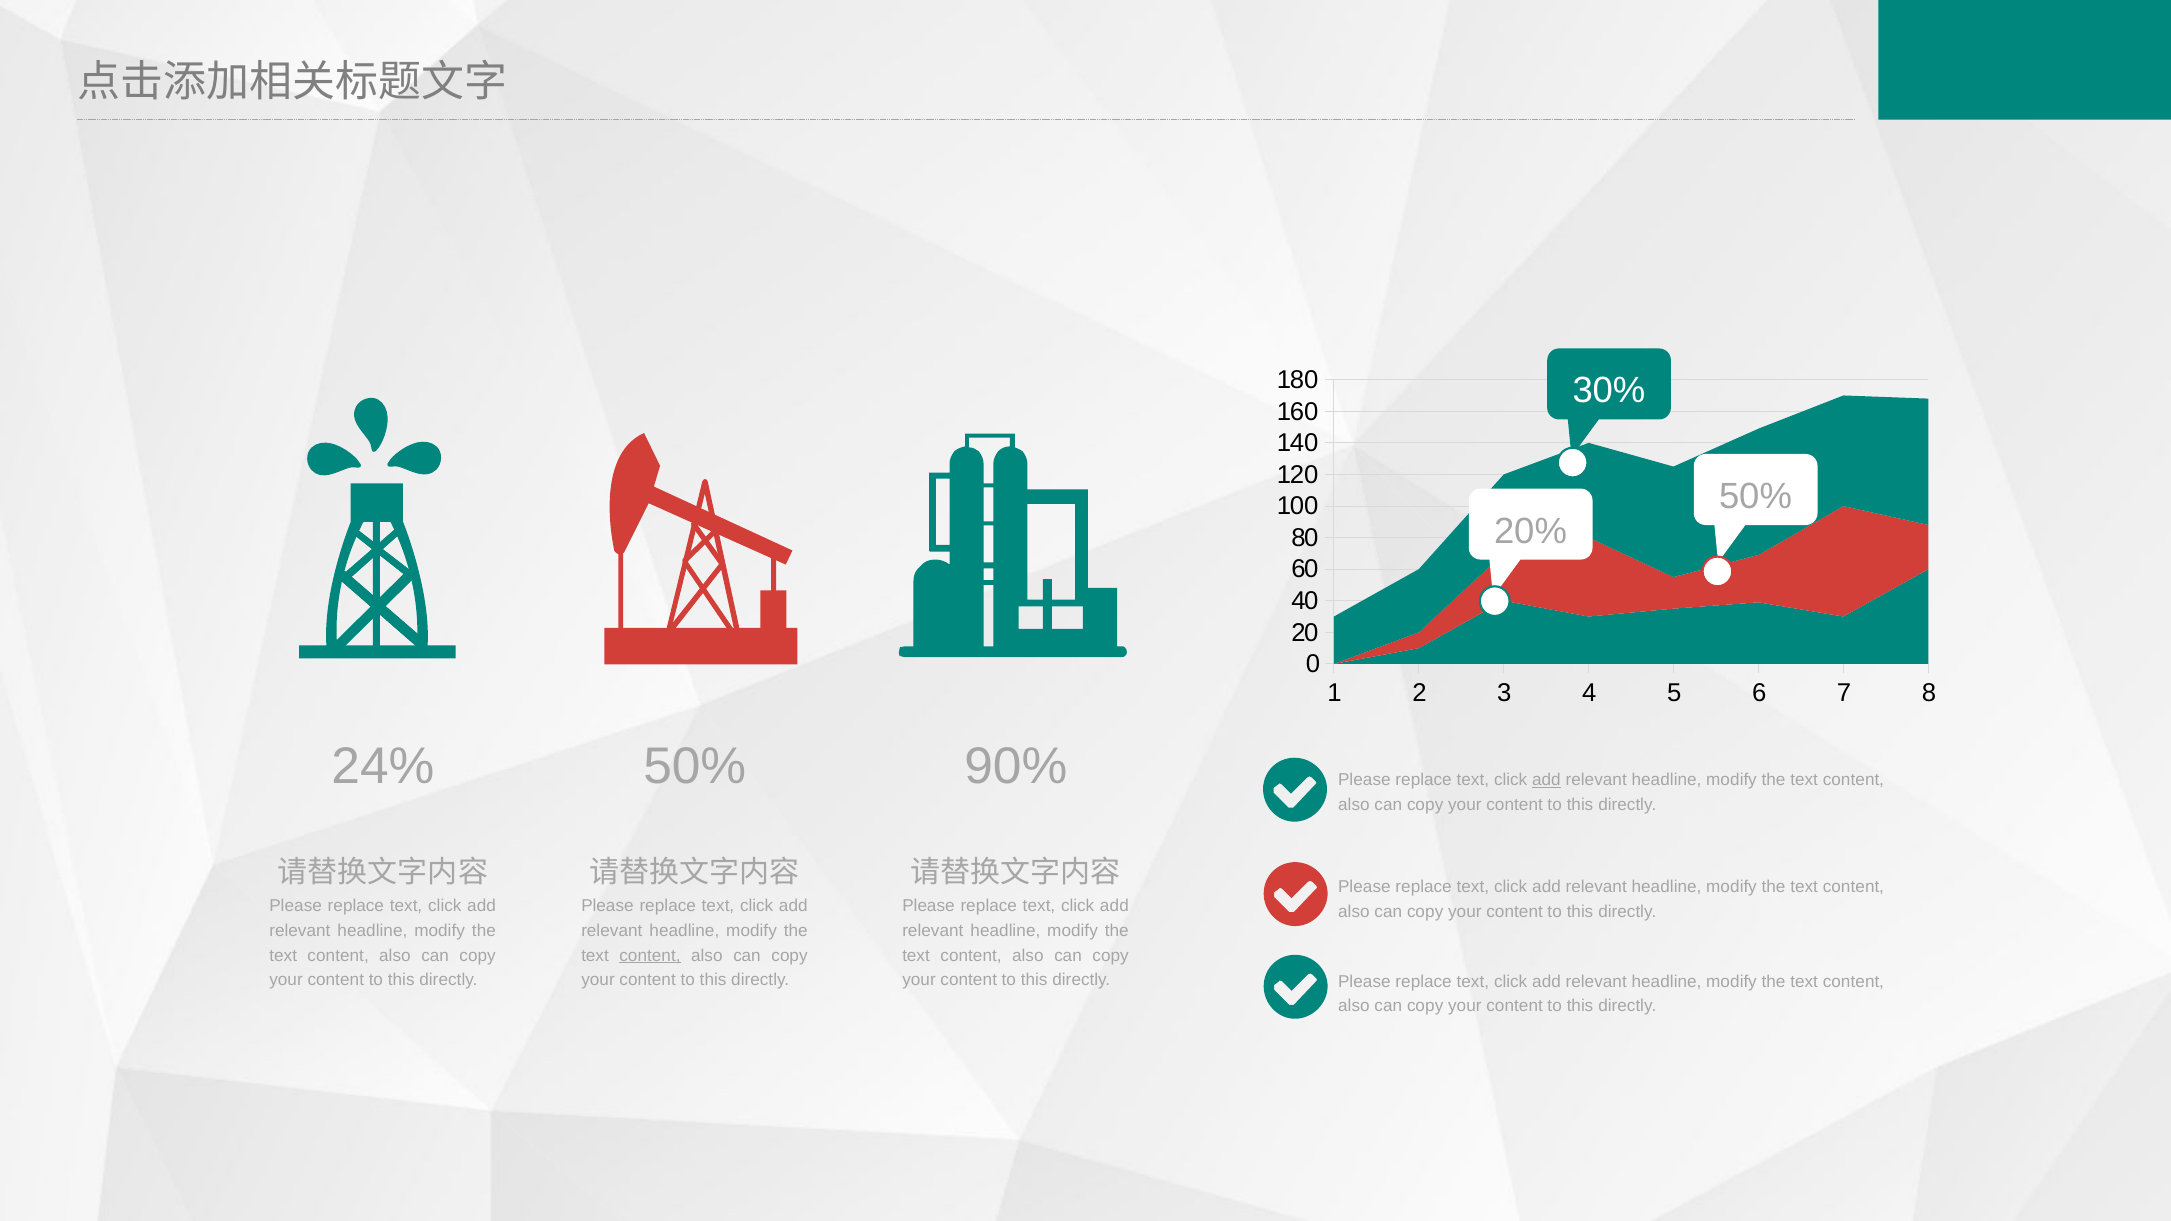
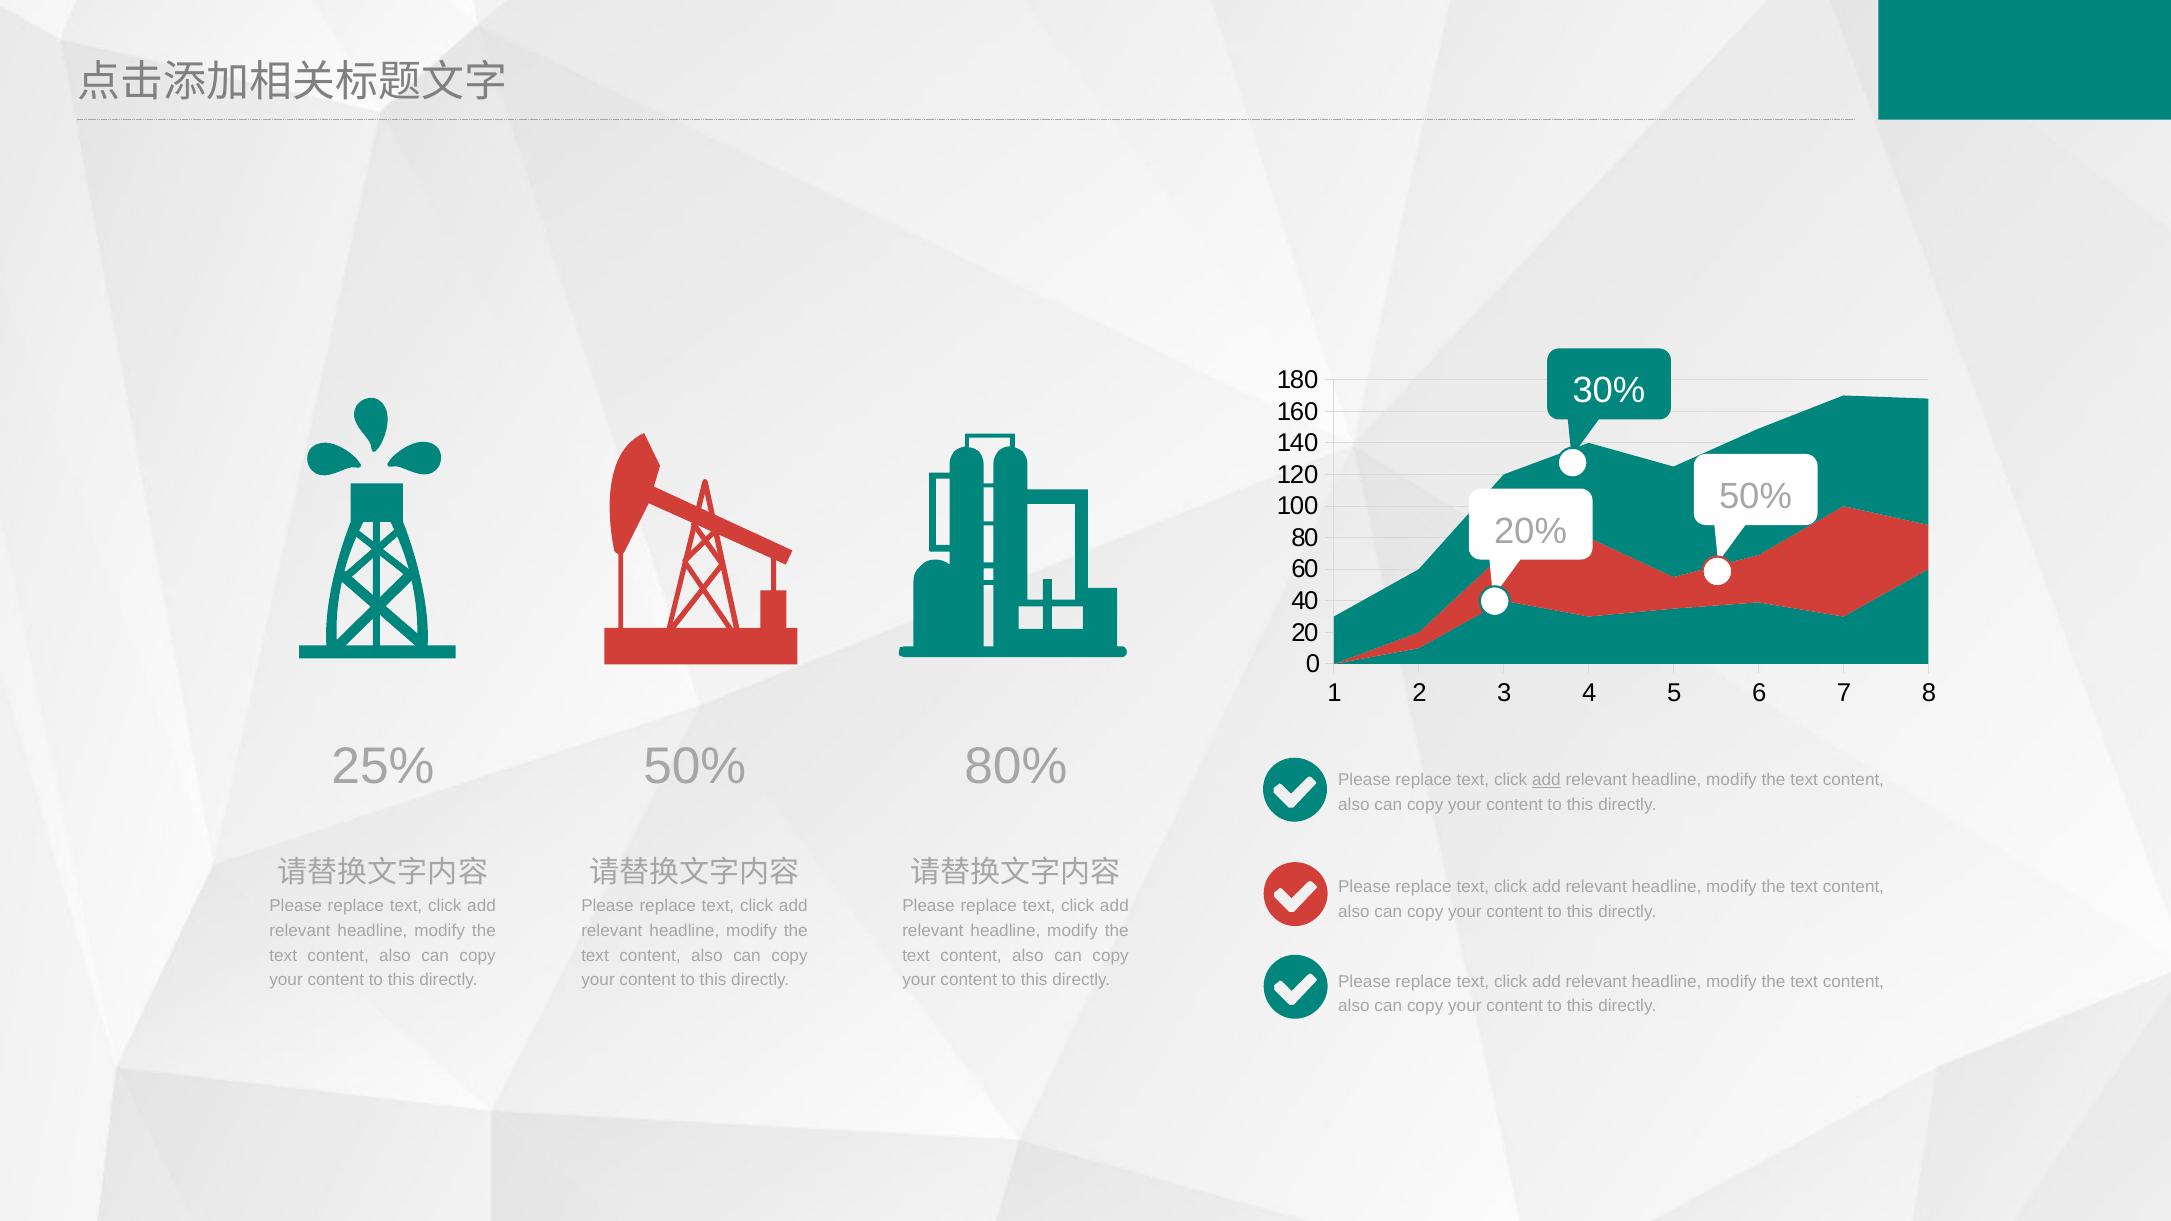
24%: 24% -> 25% (383, 767)
90%: 90% -> 80% (1016, 767)
content underline: present -> none (650, 956)
